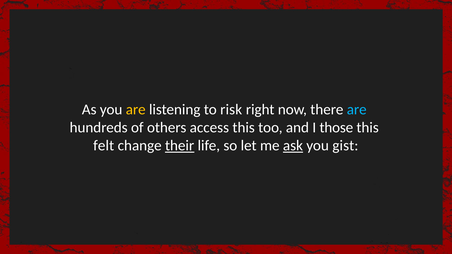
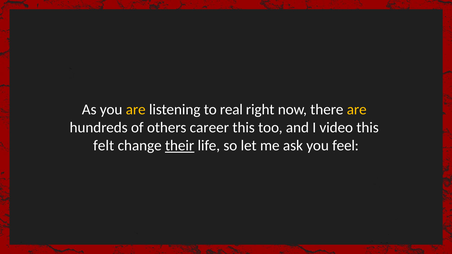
risk: risk -> real (231, 110)
are colour: light blue -> yellow (357, 110)
access: access -> career (209, 128)
those: those -> video (336, 128)
ask underline: present -> none (293, 146)
gist: gist -> feel (346, 146)
